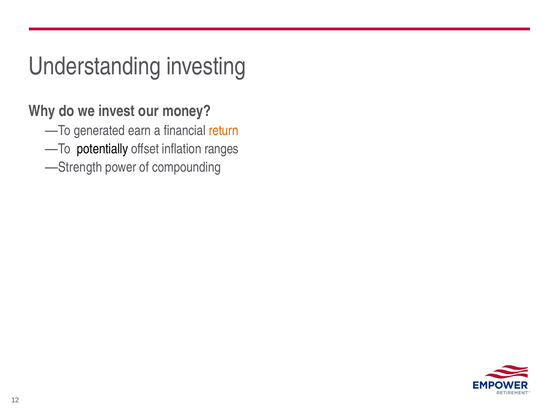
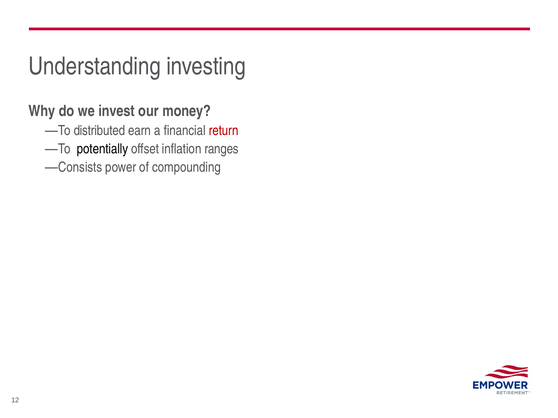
generated: generated -> distributed (99, 131)
return colour: orange -> red (224, 131)
Strength: Strength -> Consists (80, 167)
